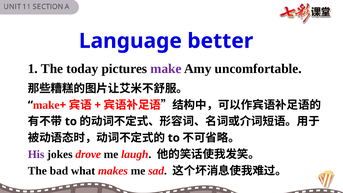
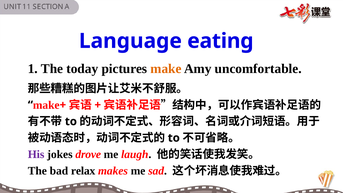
better: better -> eating (220, 41)
make colour: purple -> orange (166, 69)
what: what -> relax (83, 171)
